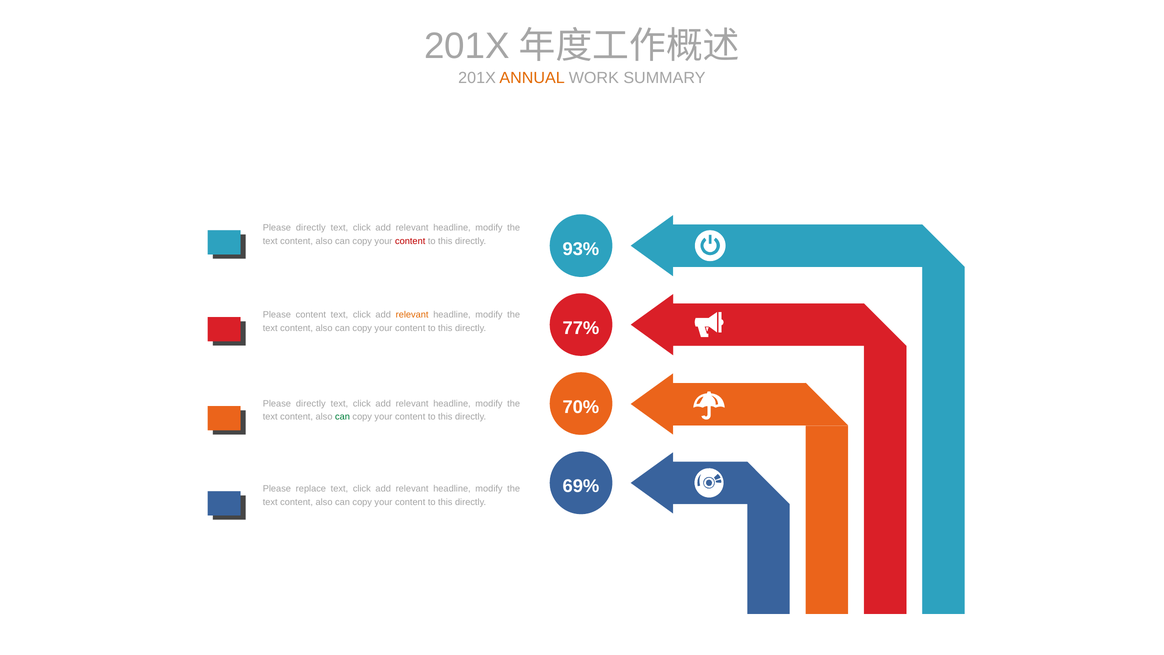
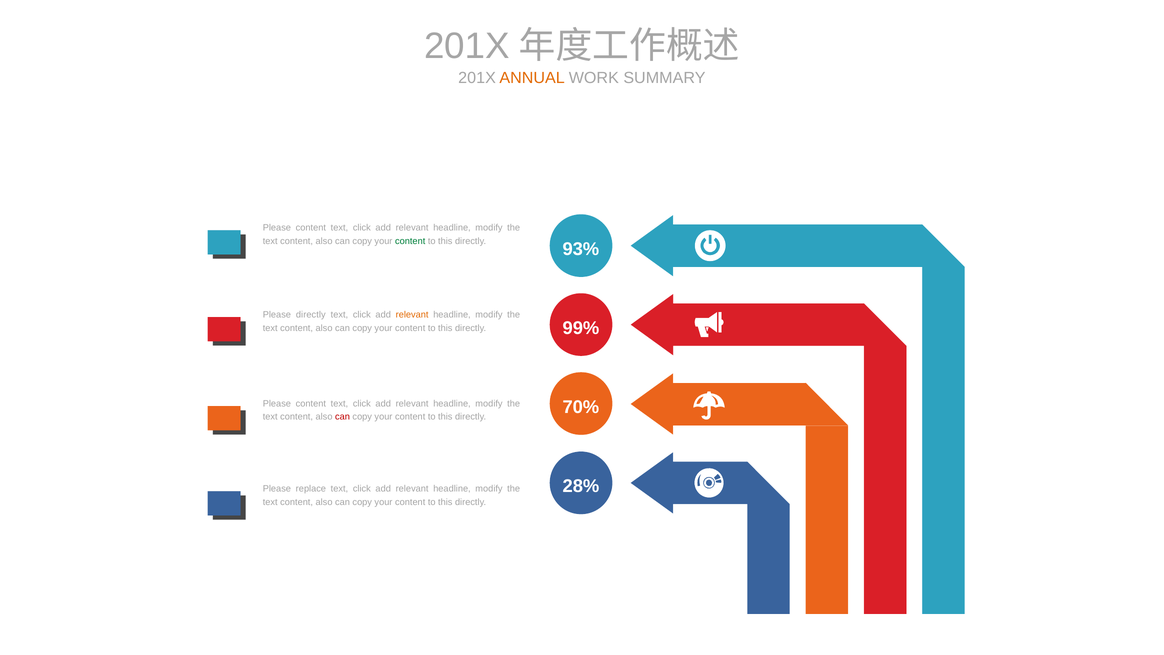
directly: directly -> content (311, 228)
content colour: red -> green (410, 241)
Please content: content -> directly (311, 315)
77%: 77% -> 99% (581, 328)
directly: directly -> content (311, 404)
can colour: green -> red (343, 417)
69%: 69% -> 28% (581, 486)
